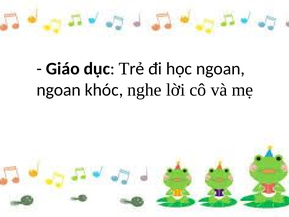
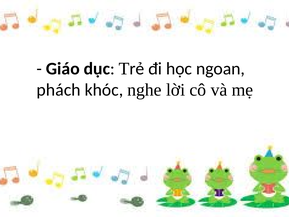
ngoan: ngoan -> phách (59, 90)
